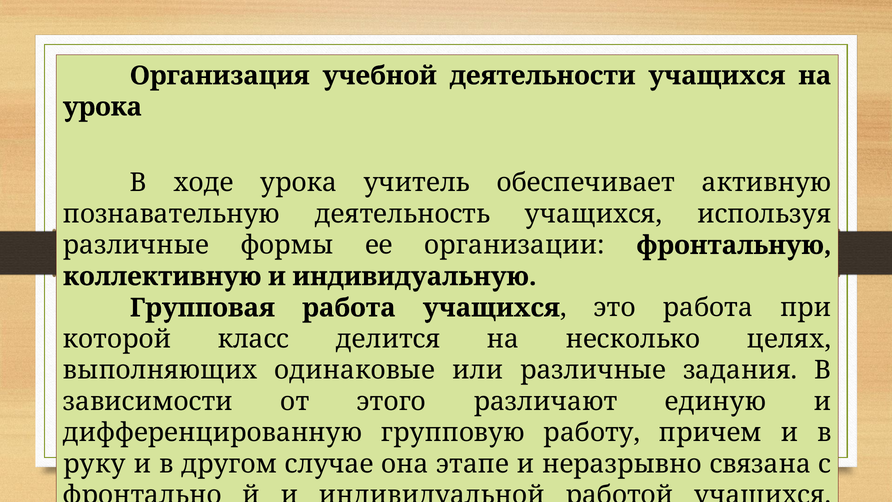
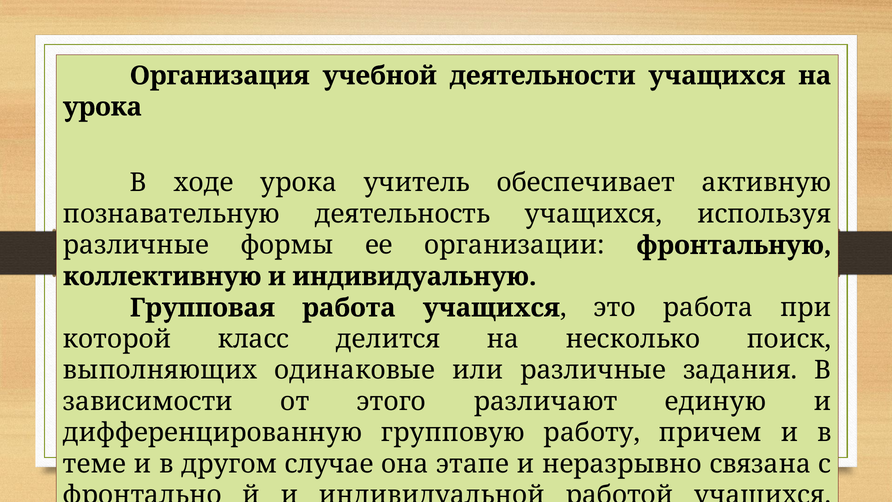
целях: целях -> поиск (789, 339)
руку: руку -> теме (94, 464)
